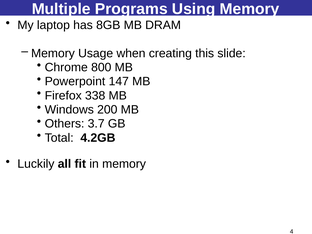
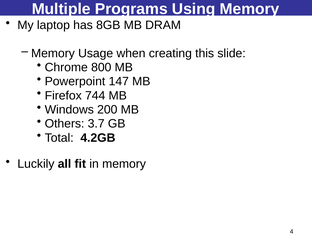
338: 338 -> 744 (95, 96)
